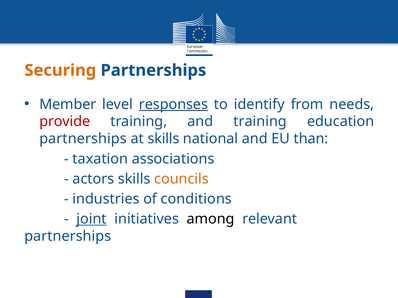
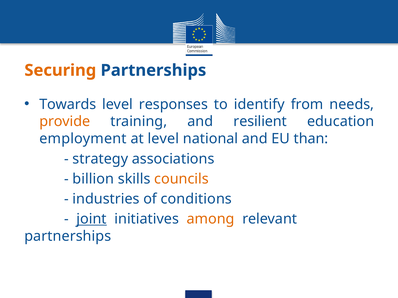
Member: Member -> Towards (68, 104)
responses underline: present -> none (173, 104)
provide colour: red -> orange (65, 122)
and training: training -> resilient (260, 122)
partnerships: partnerships -> employment (83, 139)
at skills: skills -> level (163, 139)
taxation: taxation -> strategy (100, 159)
actors: actors -> billion (93, 179)
among colour: black -> orange (211, 219)
